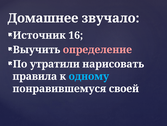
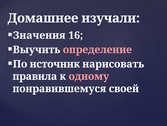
звучало: звучало -> изучали (111, 18)
Источник: Источник -> Значения (39, 35)
утратили: утратили -> источник (55, 64)
одному colour: light blue -> pink (89, 76)
